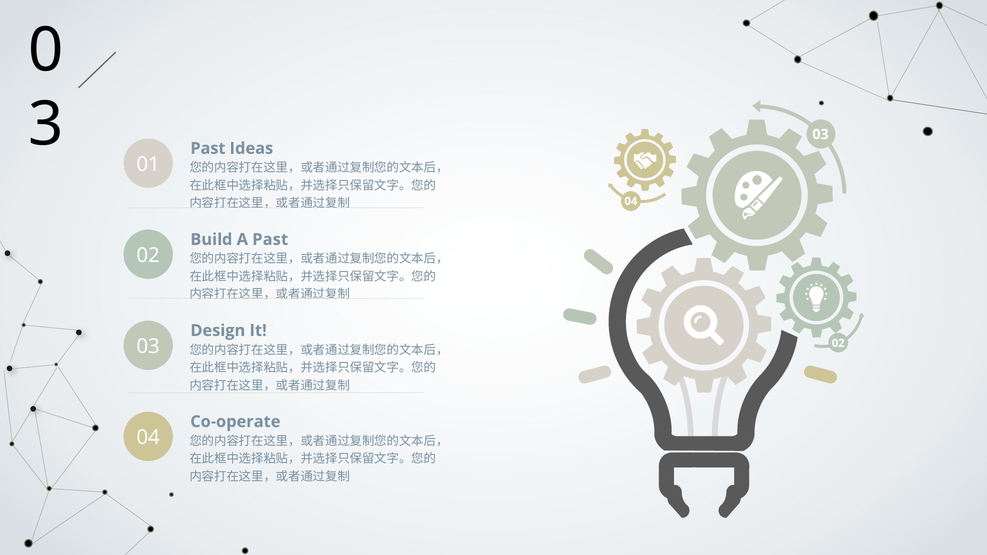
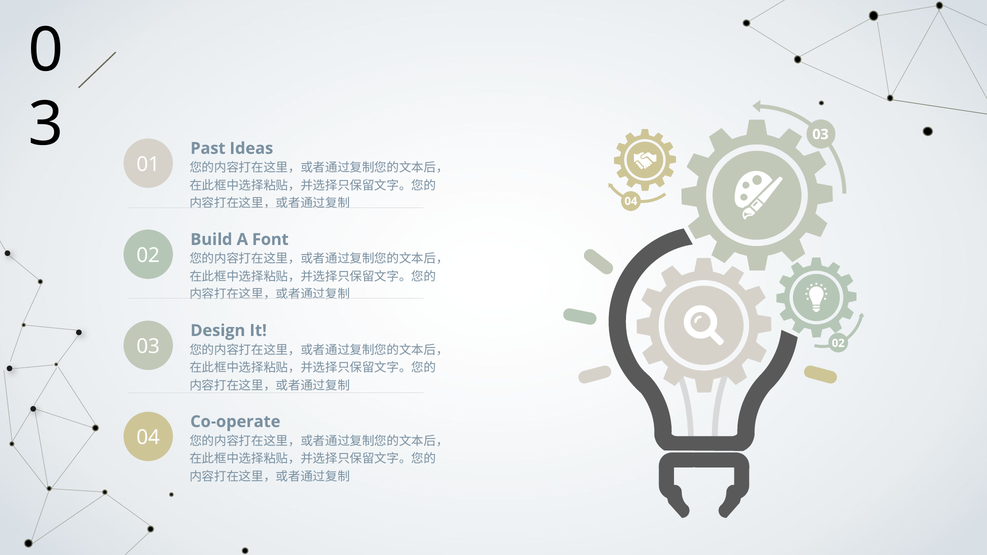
A Past: Past -> Font (270, 240)
